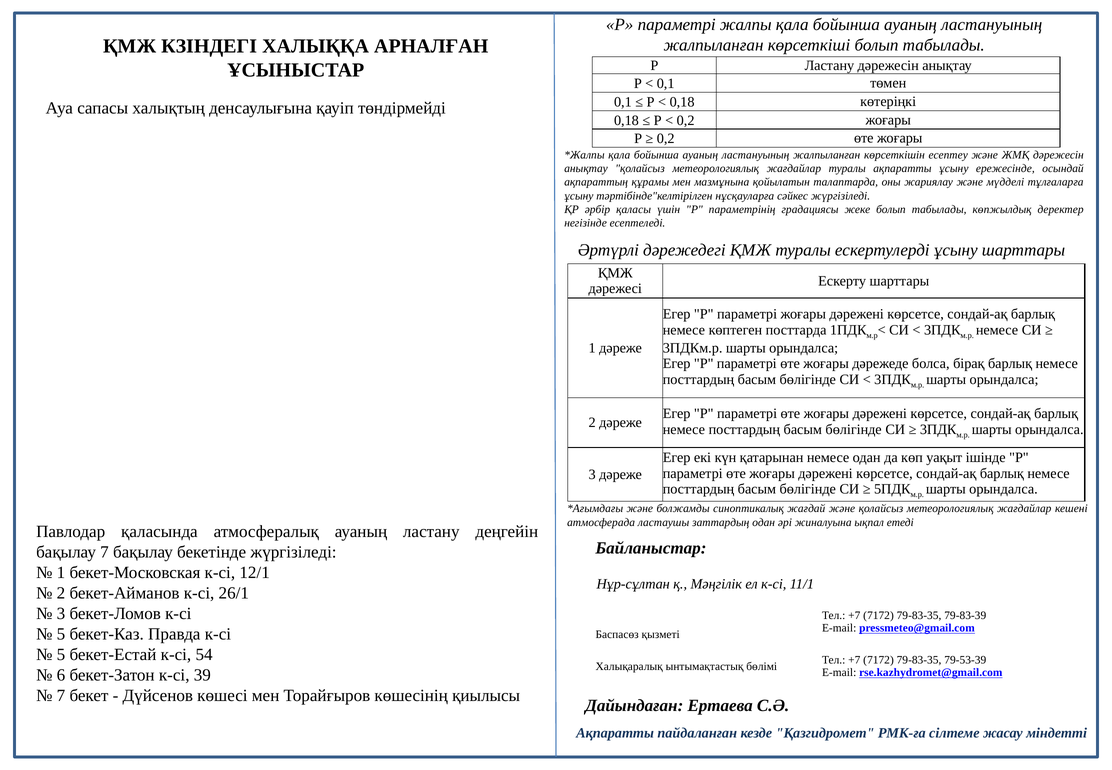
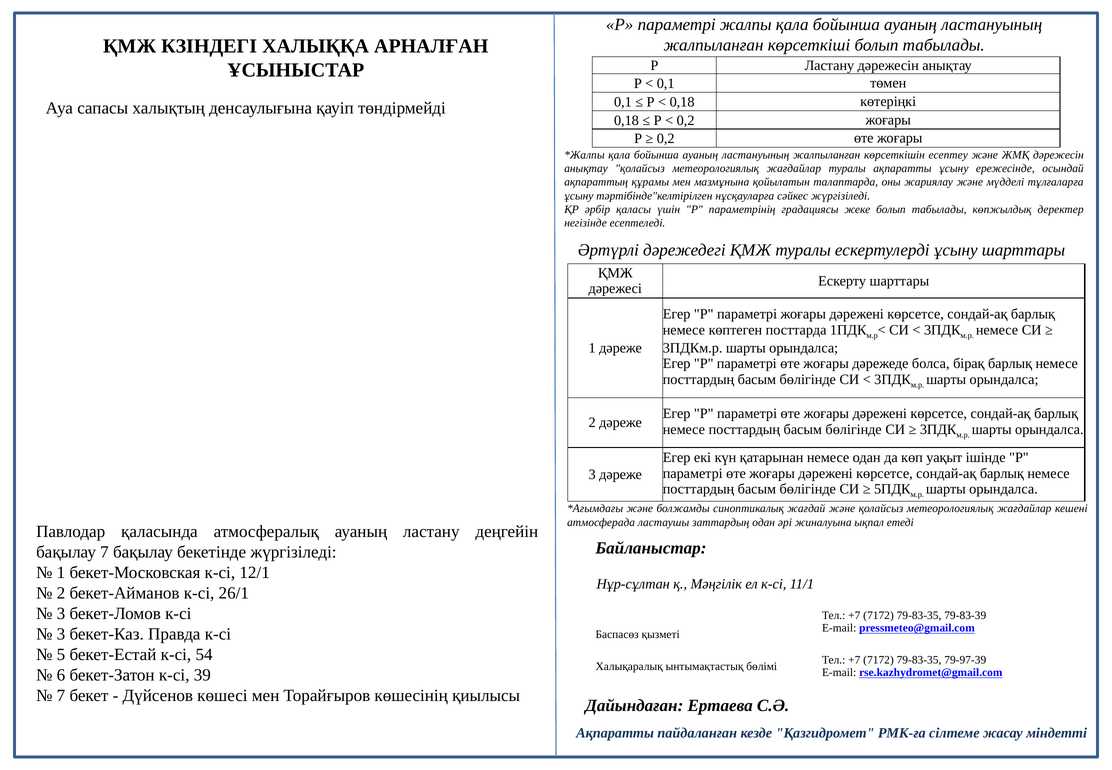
5: 5 -> 3 (61, 634)
79-53-39: 79-53-39 -> 79-97-39 (965, 660)
